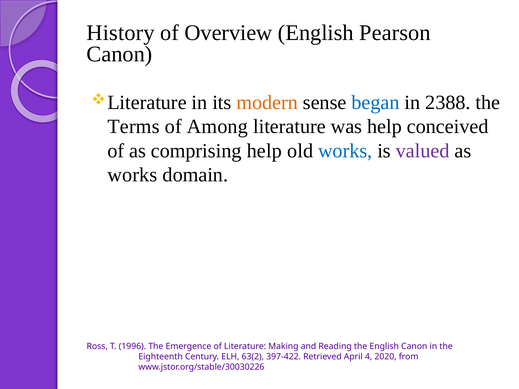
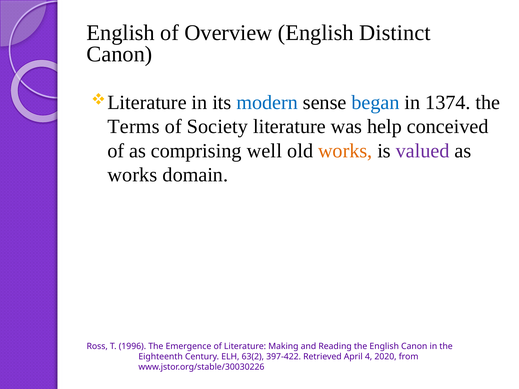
History: History -> English (121, 33)
Pearson: Pearson -> Distinct (395, 33)
modern colour: orange -> blue (267, 103)
2388: 2388 -> 1374 (448, 103)
Among: Among -> Society (217, 127)
comprising help: help -> well (264, 151)
works colour: blue -> orange (345, 151)
